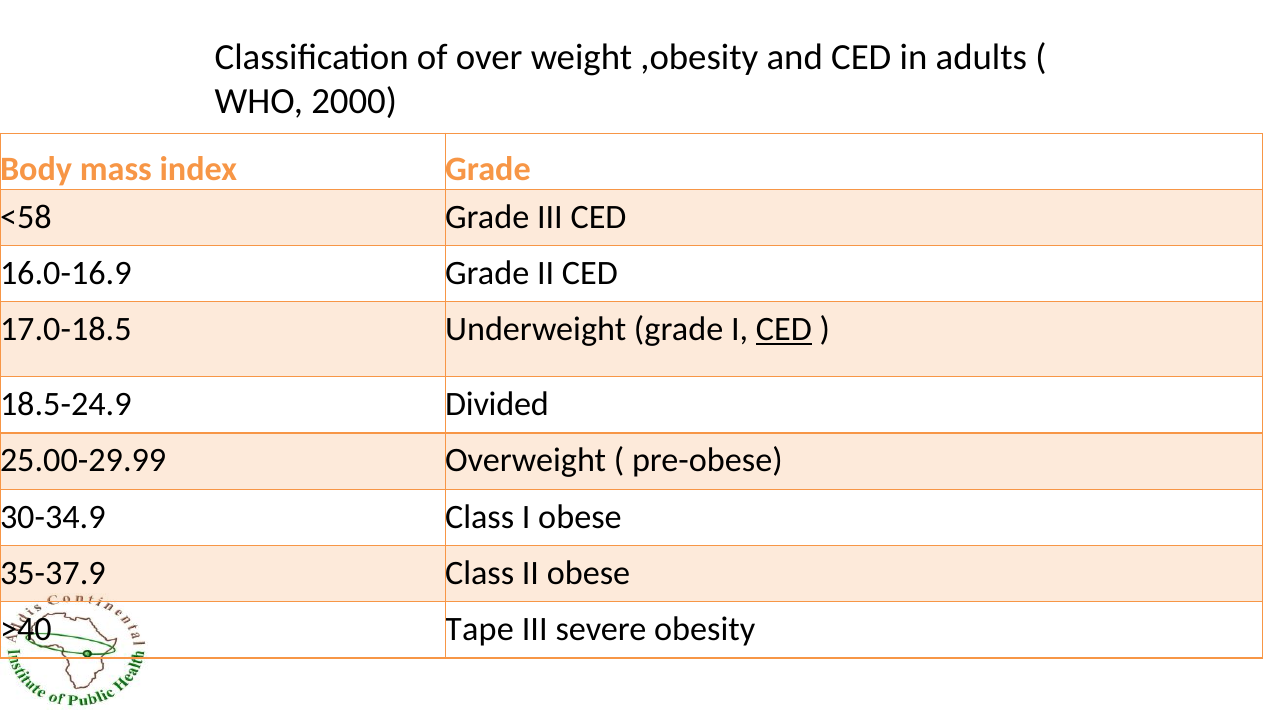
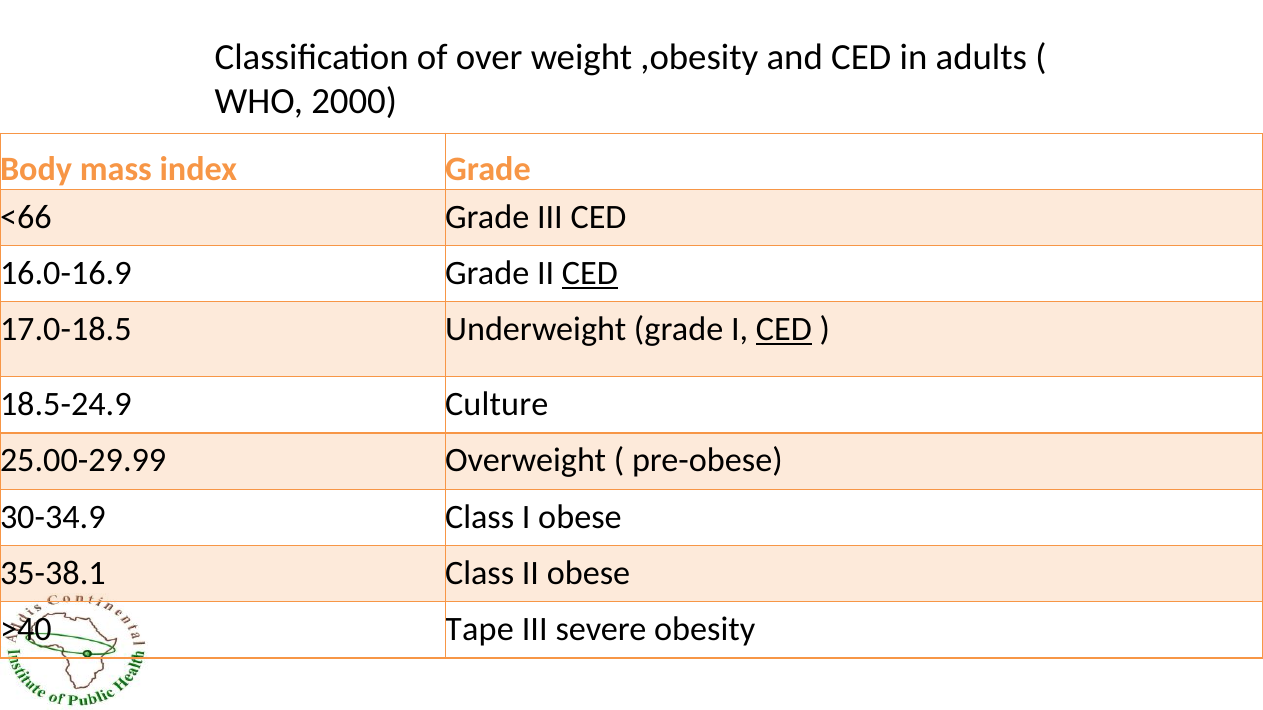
<58: <58 -> <66 (26, 217)
CED underline: none -> present (590, 273)
Divided: Divided -> Culture (497, 405)
35-37.9: 35-37.9 -> 35-38.1 (53, 574)
